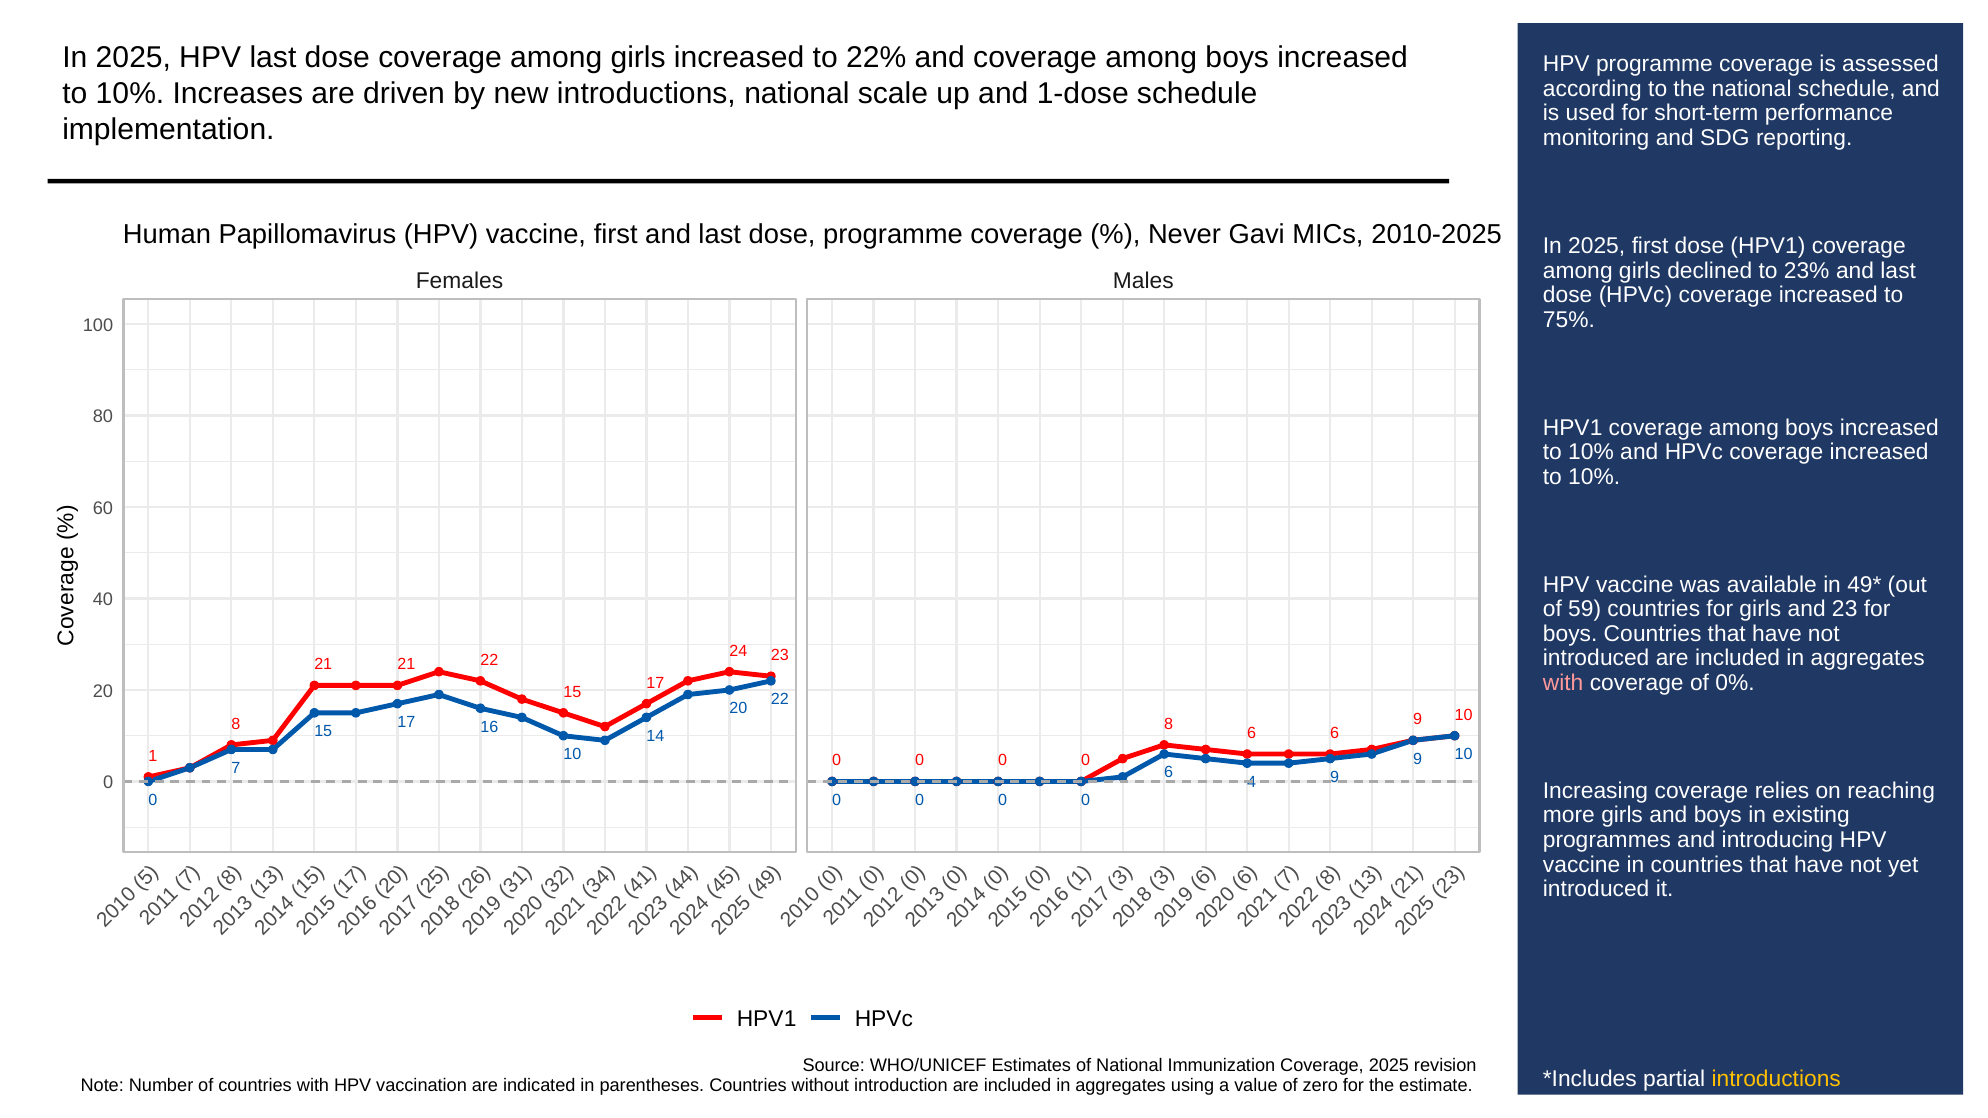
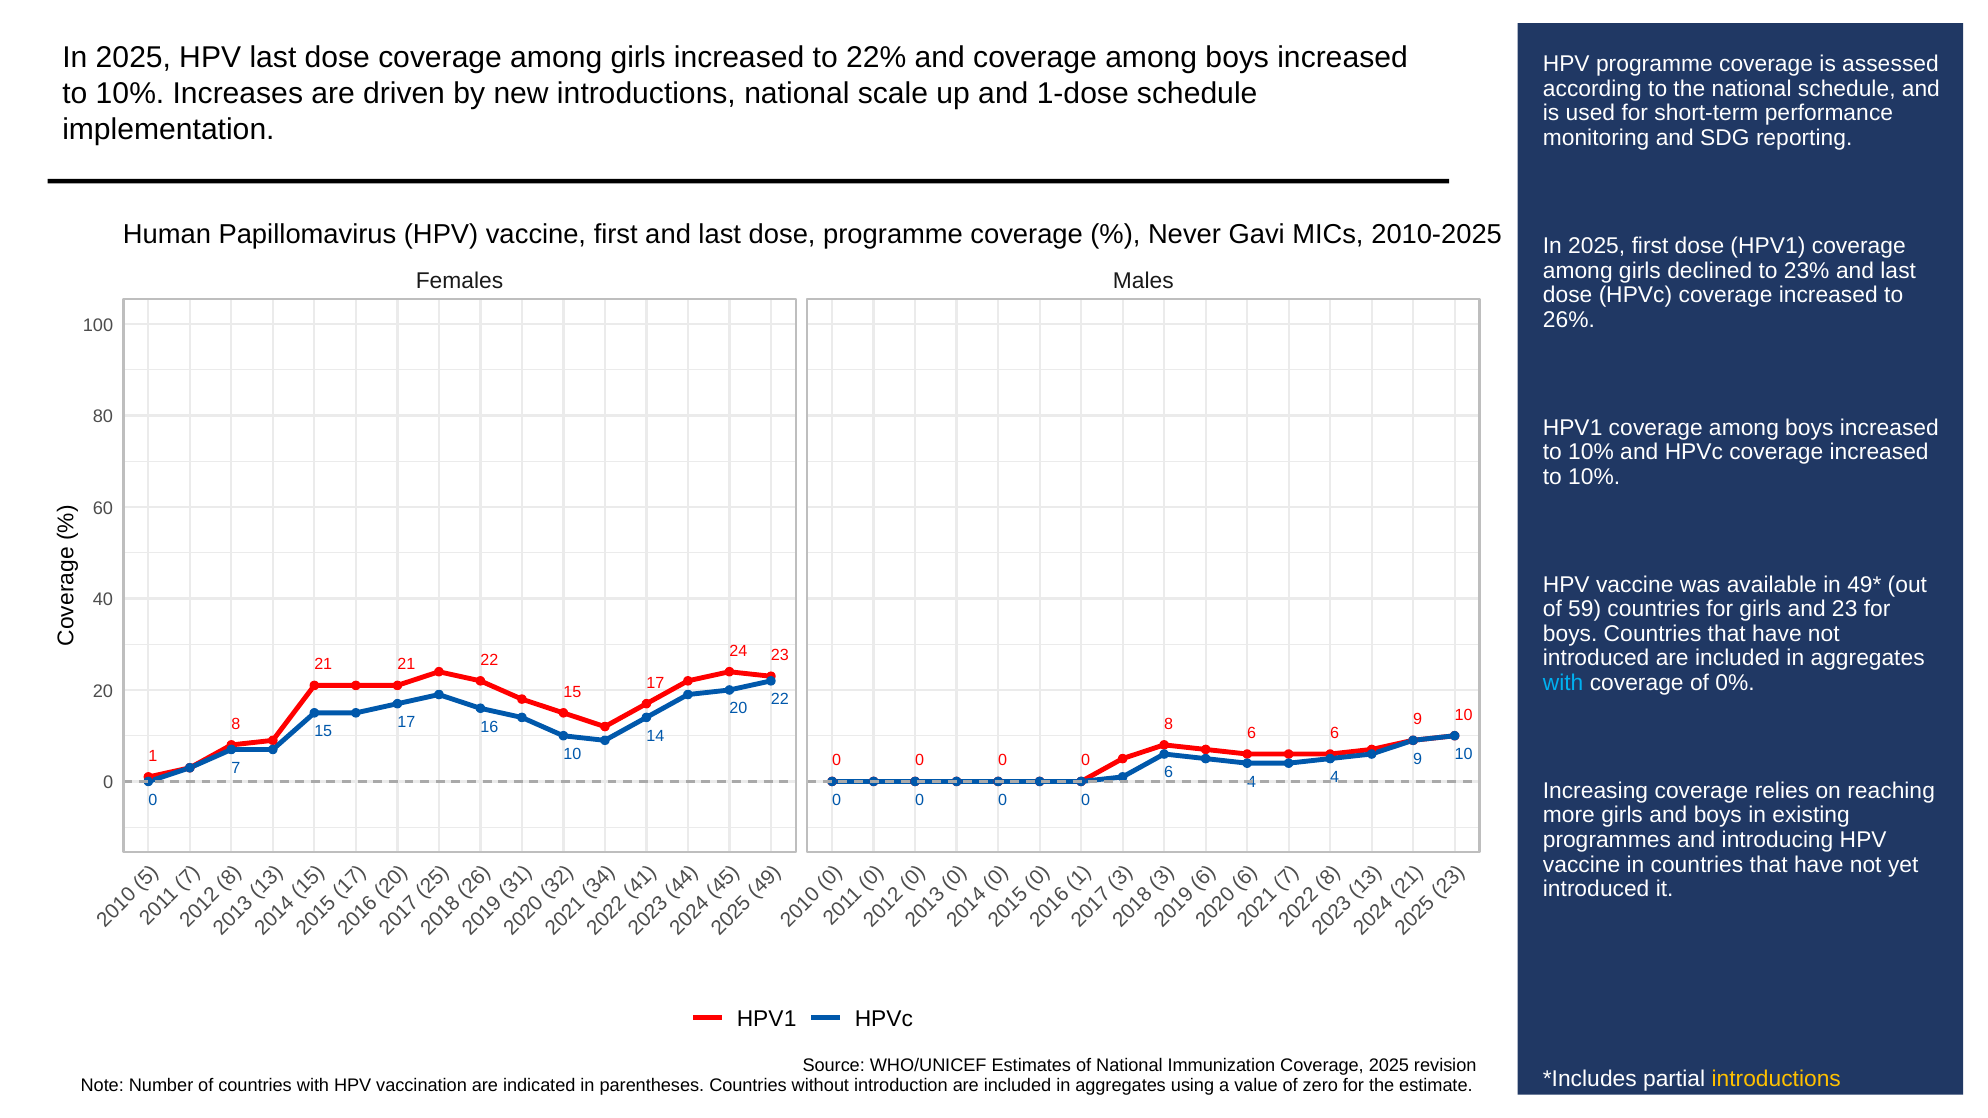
75%: 75% -> 26% (1569, 320)
with colour: pink -> light blue (1563, 683)
9: 9 -> 4 (1335, 777)
